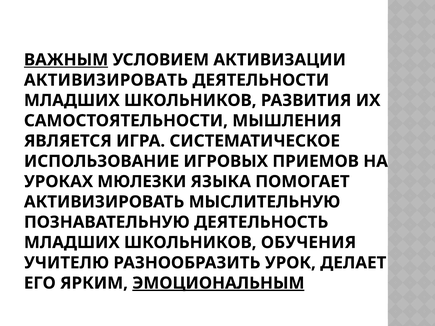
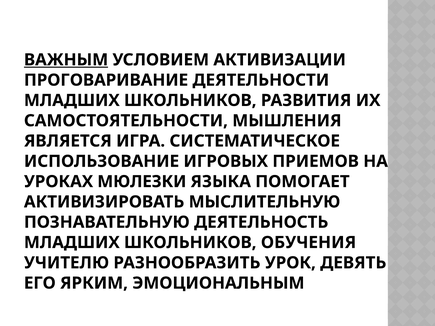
АКТИВИЗИРОВАТЬ: АКТИВИЗИРОВАТЬ -> ПРОГОВАРИВАНИЕ (106, 80)
ДЕЛАЕТ: ДЕЛАЕТ -> ДЕВЯТЬ (353, 263)
ЭМОЦИОНАЛЬНЫМ underline: present -> none (218, 283)
